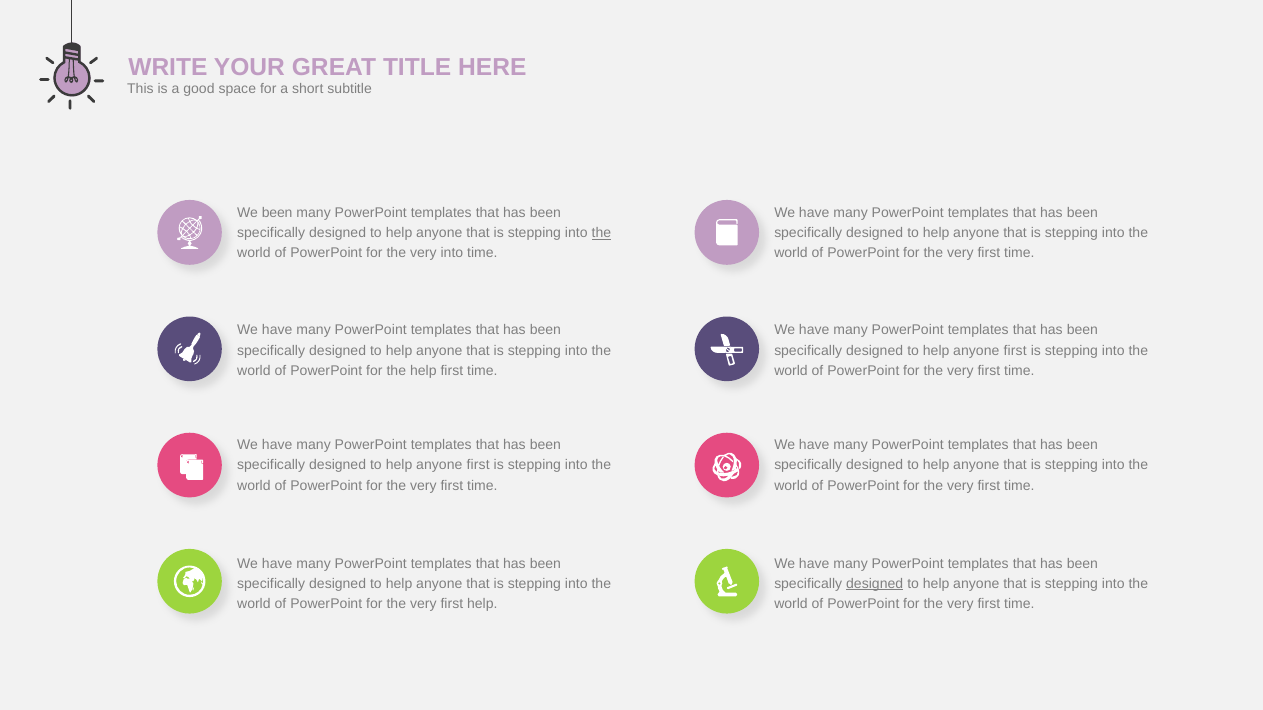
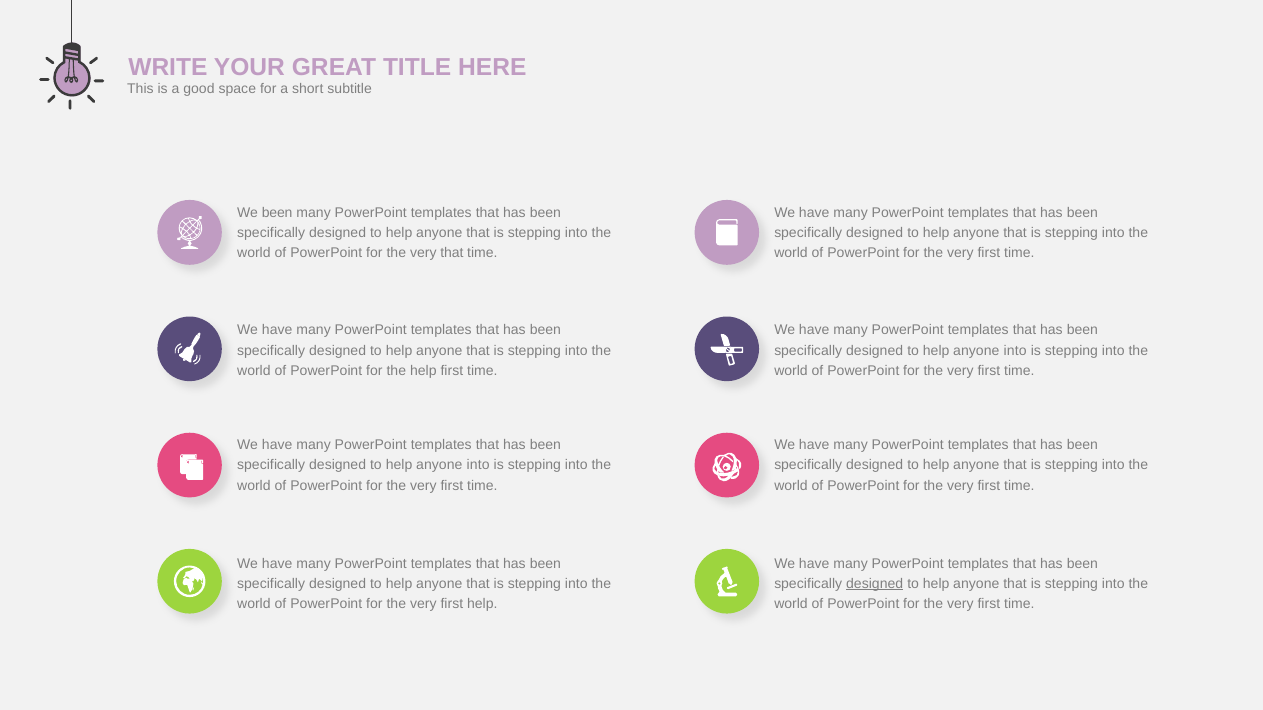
the underline: present -> none (601, 233)
very into: into -> that (452, 253)
first: first -> into (1015, 351)
first: first -> into (478, 465)
